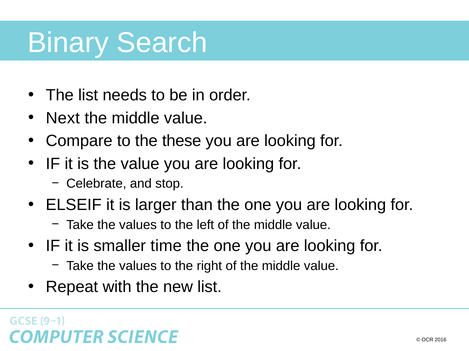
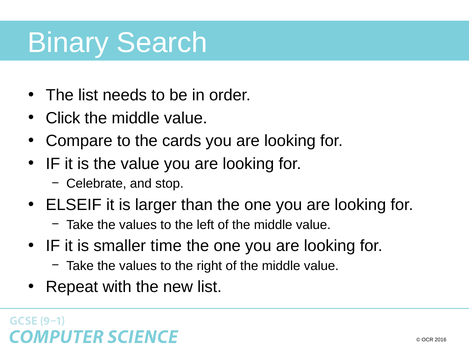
Next: Next -> Click (63, 118)
these: these -> cards (182, 141)
